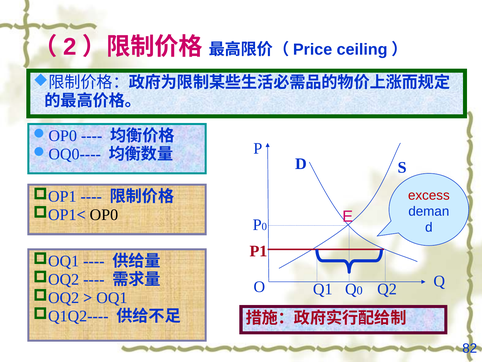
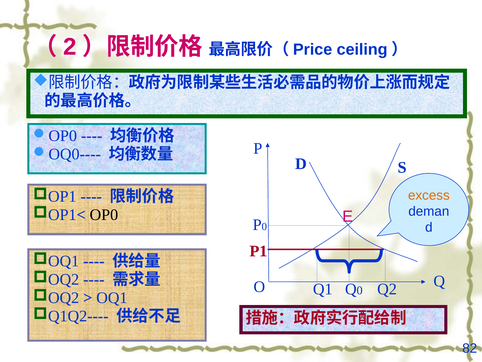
excess colour: red -> orange (429, 195)
